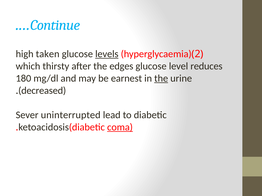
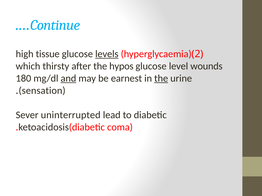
taken: taken -> tissue (48, 54)
edges: edges -> hypos (121, 66)
reduces: reduces -> wounds (206, 66)
and underline: none -> present (68, 78)
decreased: decreased -> sensation (42, 91)
coma underline: present -> none (120, 127)
